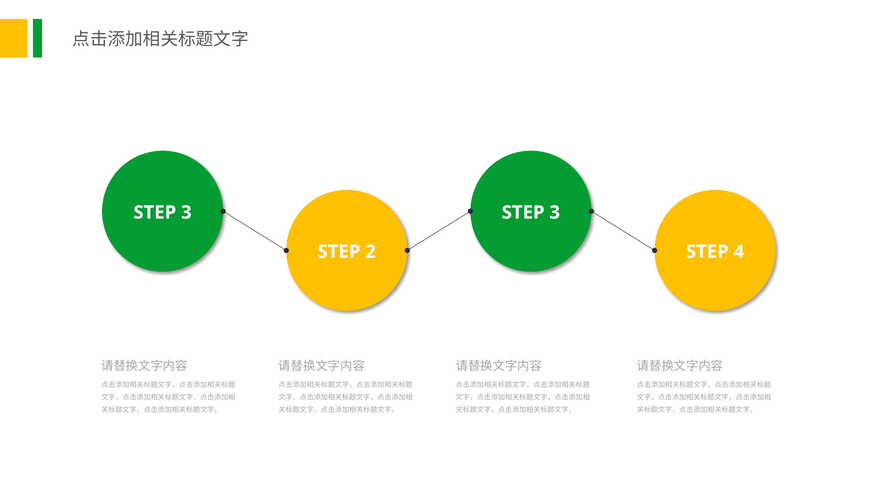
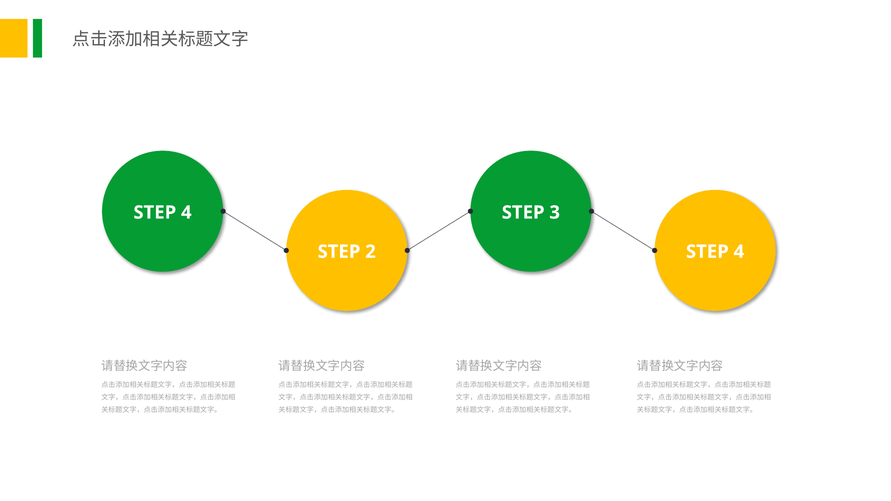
3: 3 -> 4 (186, 213)
